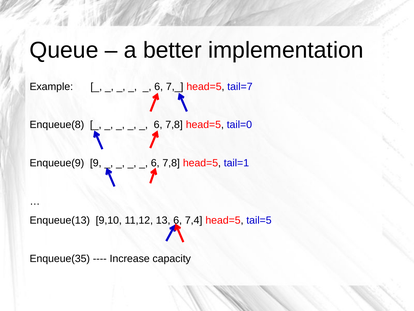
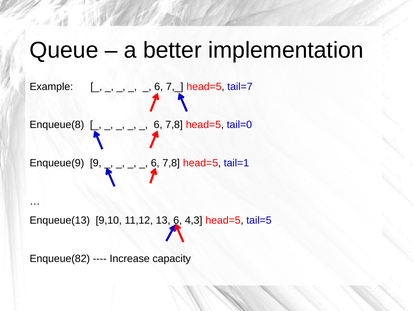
7,4: 7,4 -> 4,3 (194, 220)
Enqueue(35: Enqueue(35 -> Enqueue(82 (60, 258)
